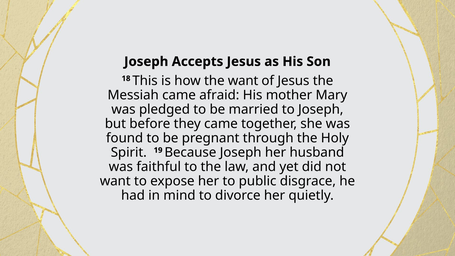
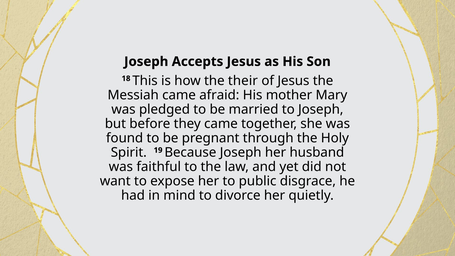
the want: want -> their (243, 81)
